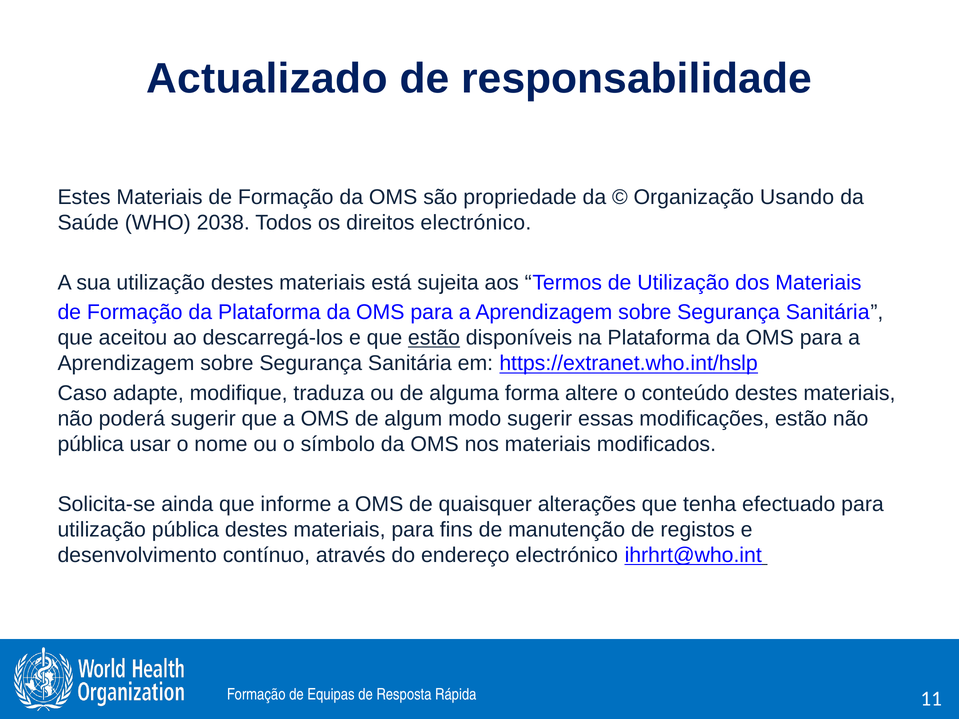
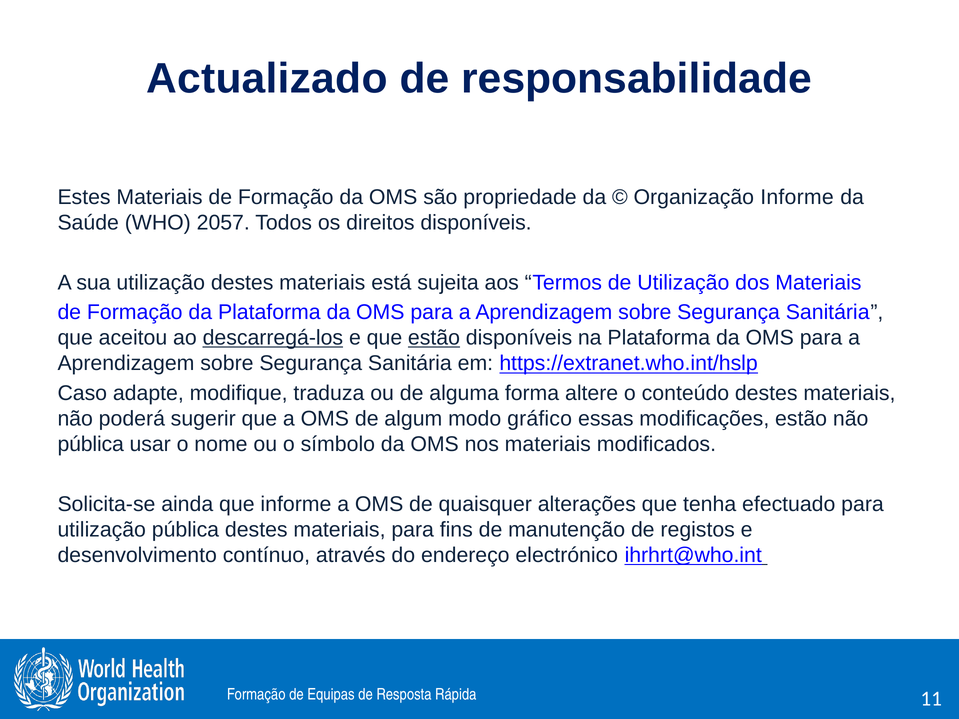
Organização Usando: Usando -> Informe (797, 197)
2038: 2038 -> 2057 (223, 223)
direitos electrónico: electrónico -> disponíveis (476, 223)
descarregá-los underline: none -> present (273, 338)
modo sugerir: sugerir -> gráfico (540, 419)
